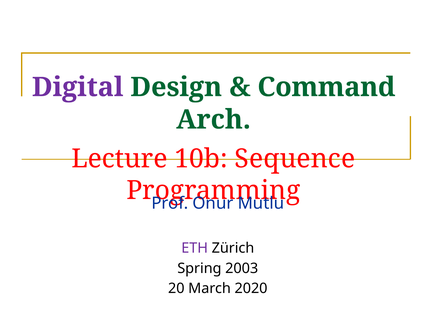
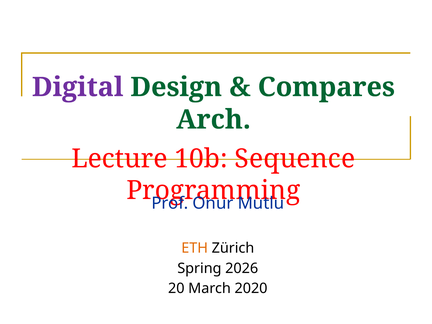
Command: Command -> Compares (326, 87)
ETH colour: purple -> orange (195, 248)
2003: 2003 -> 2026 (242, 268)
